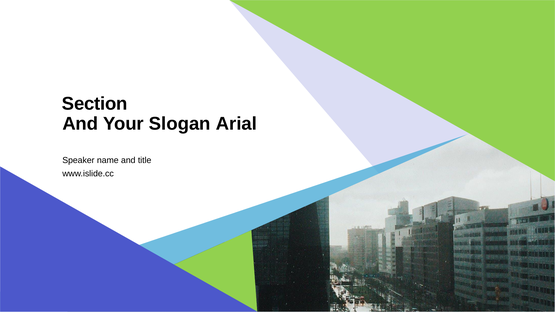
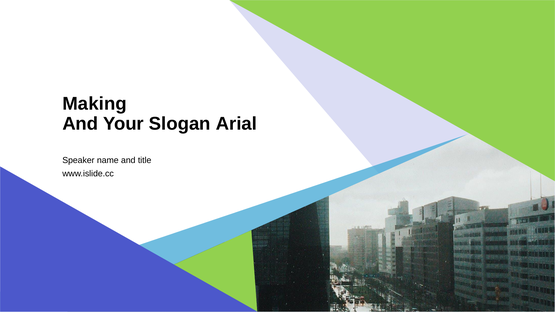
Section: Section -> Making (95, 104)
